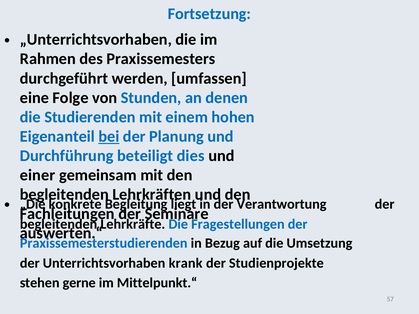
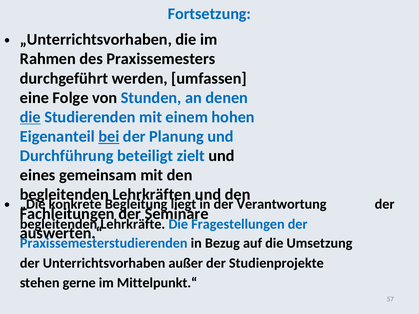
die underline: none -> present (30, 117)
dies: dies -> zielt (191, 156)
einer: einer -> eines (38, 175)
krank: krank -> außer (186, 263)
